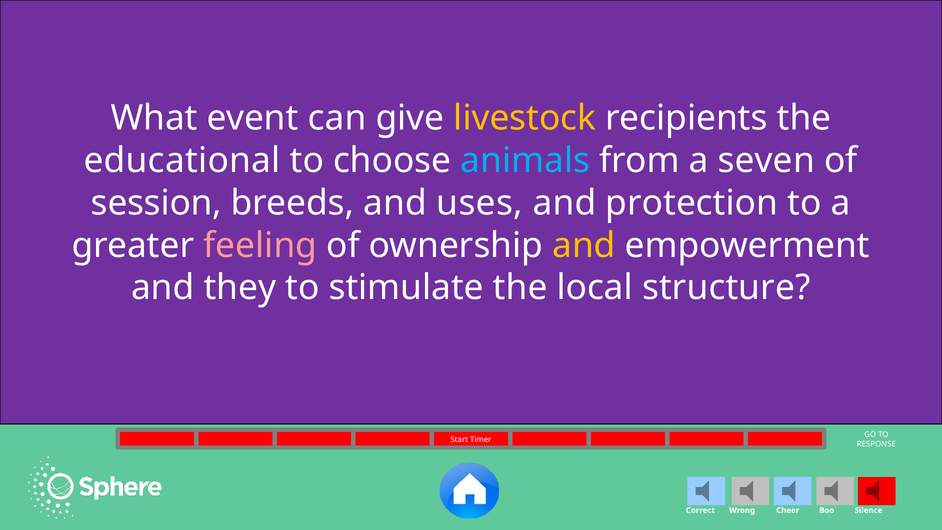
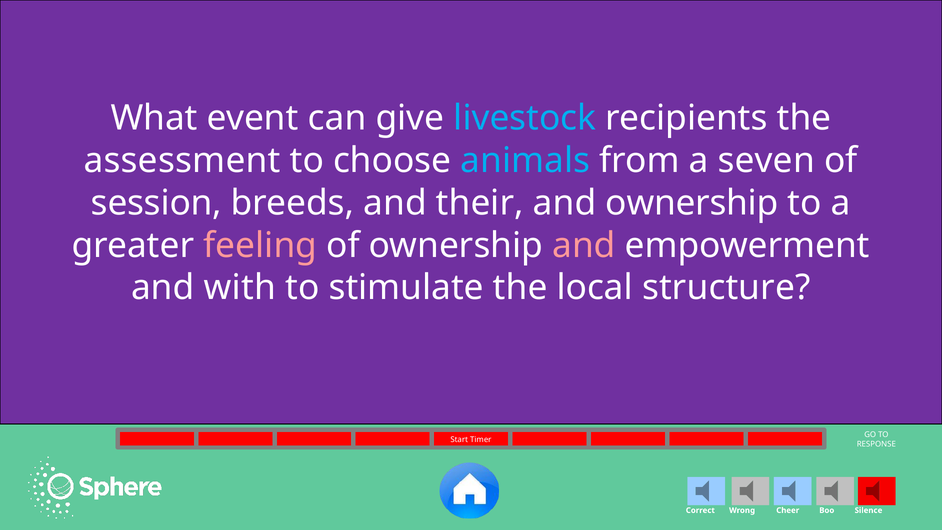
livestock colour: yellow -> light blue (525, 118)
educational: educational -> assessment (182, 161)
uses: uses -> their (480, 203)
and protection: protection -> ownership (692, 203)
and colour: yellow -> pink (584, 245)
they: they -> with (240, 288)
